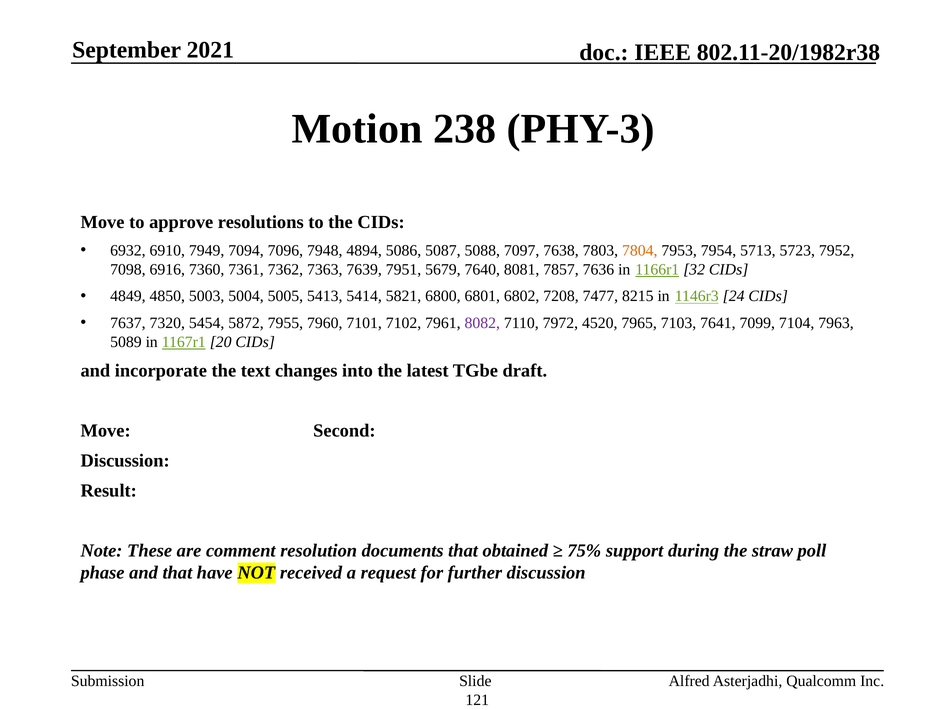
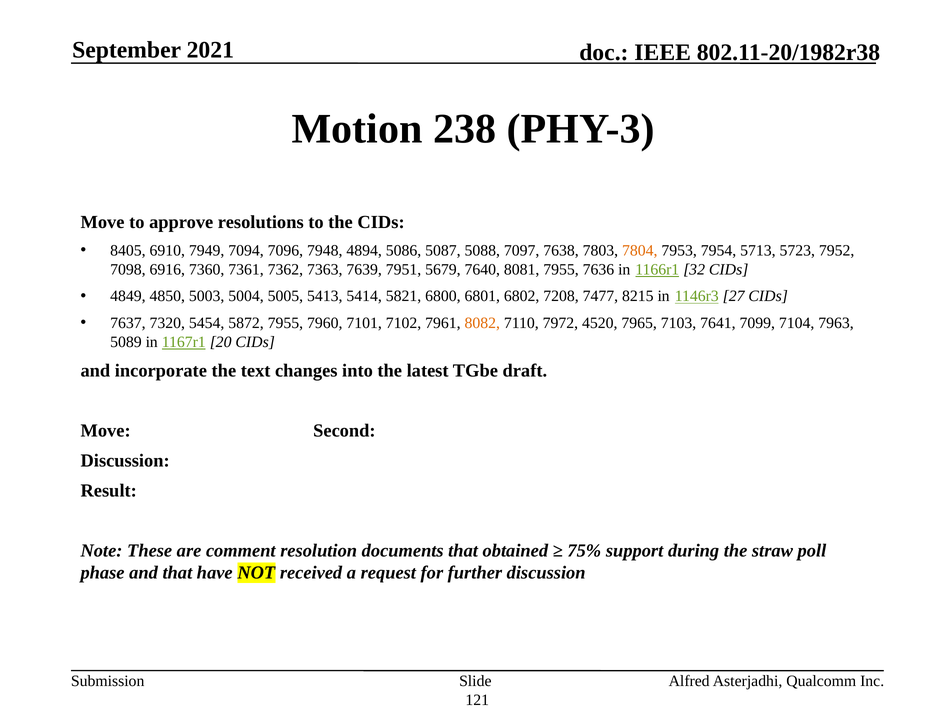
6932: 6932 -> 8405 (128, 251)
8081 7857: 7857 -> 7955 (561, 269)
24: 24 -> 27 (734, 296)
8082 colour: purple -> orange (482, 323)
